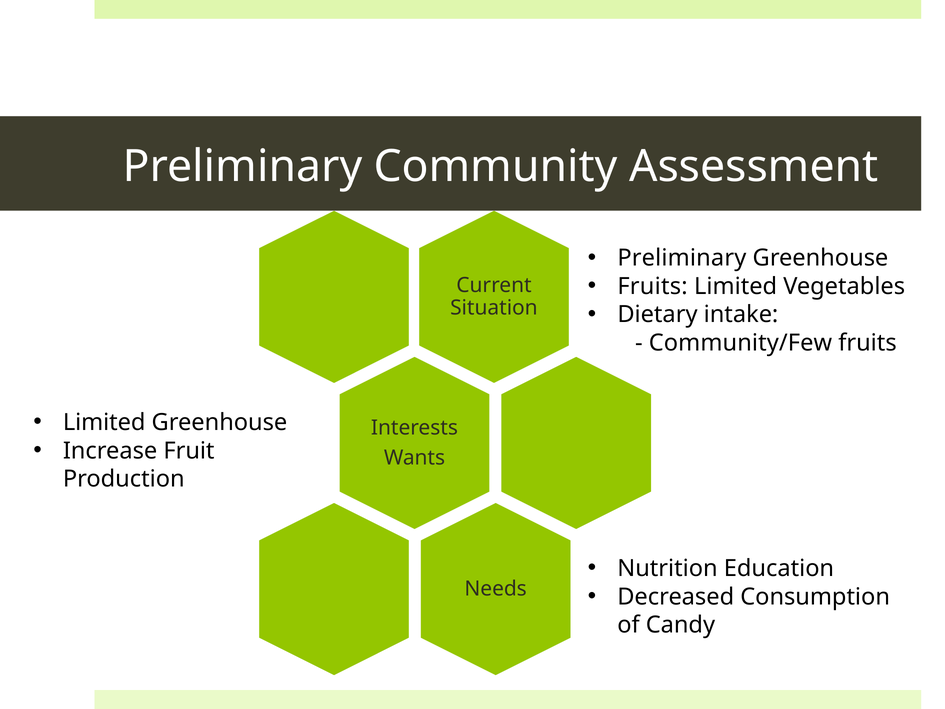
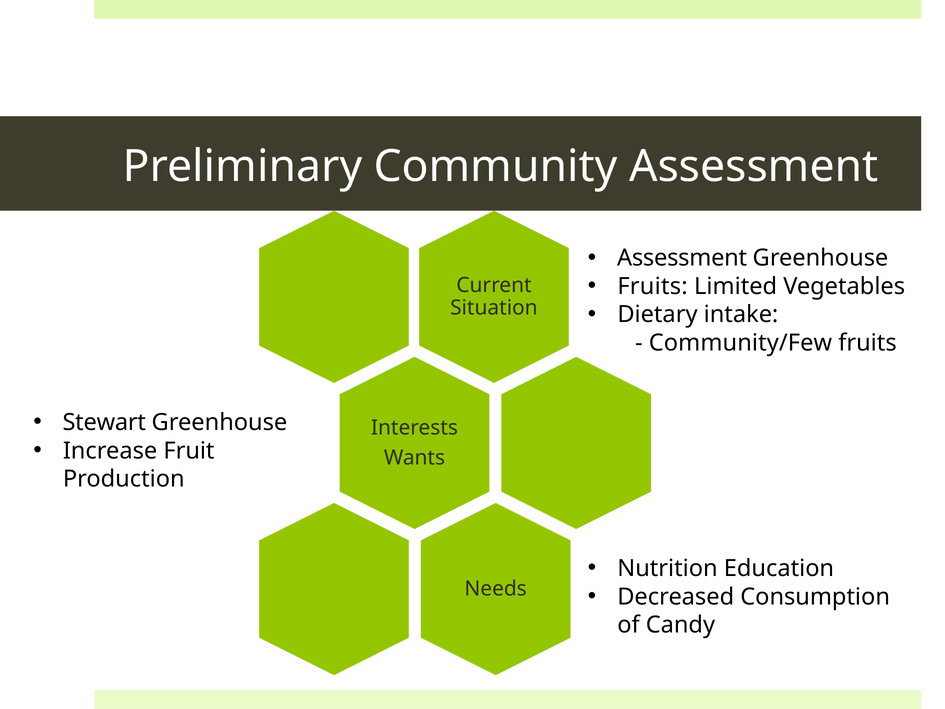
Preliminary: Preliminary -> Assessment (682, 258)
Limited: Limited -> Stewart (104, 422)
